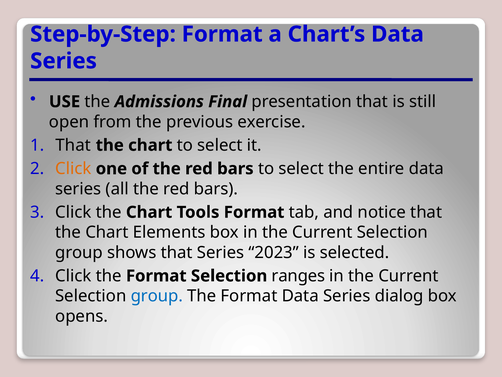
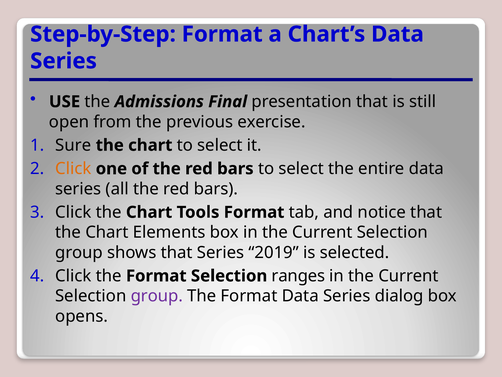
That: That -> Sure (73, 145)
2023: 2023 -> 2019 (274, 252)
group colour: blue -> purple (157, 296)
